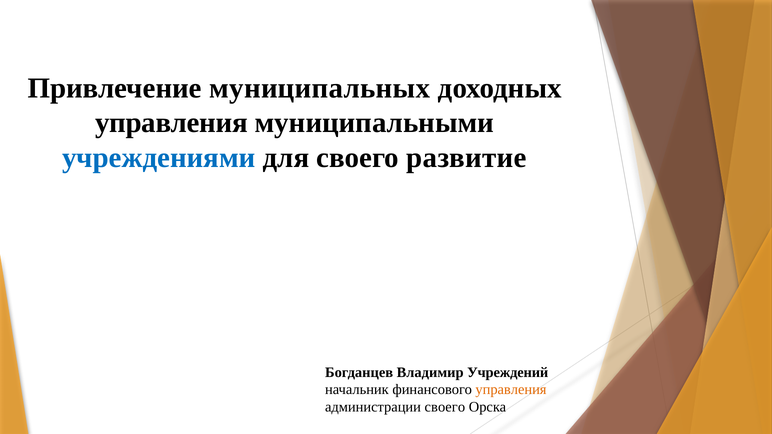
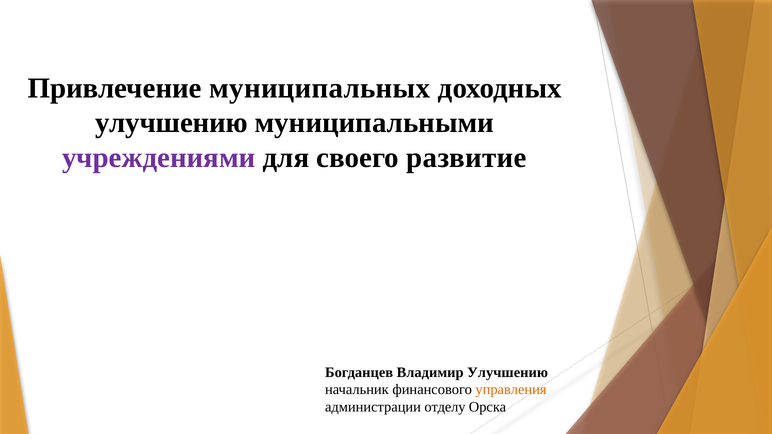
управления: управления -> улучшению (171, 123)
учреждениями colour: blue -> purple (159, 158)
Владимир Учреждений: Учреждений -> Улучшению (508, 372)
администрации своего: своего -> отделу (445, 407)
